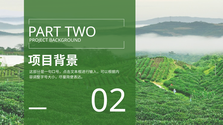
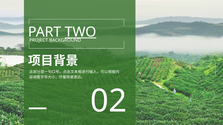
TWO underline: none -> present (81, 32)
